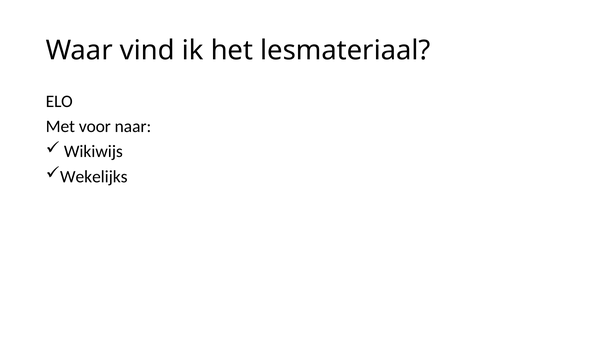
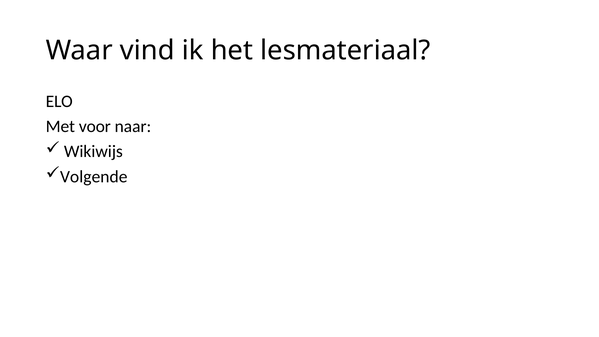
Wekelijks: Wekelijks -> Volgende (94, 177)
